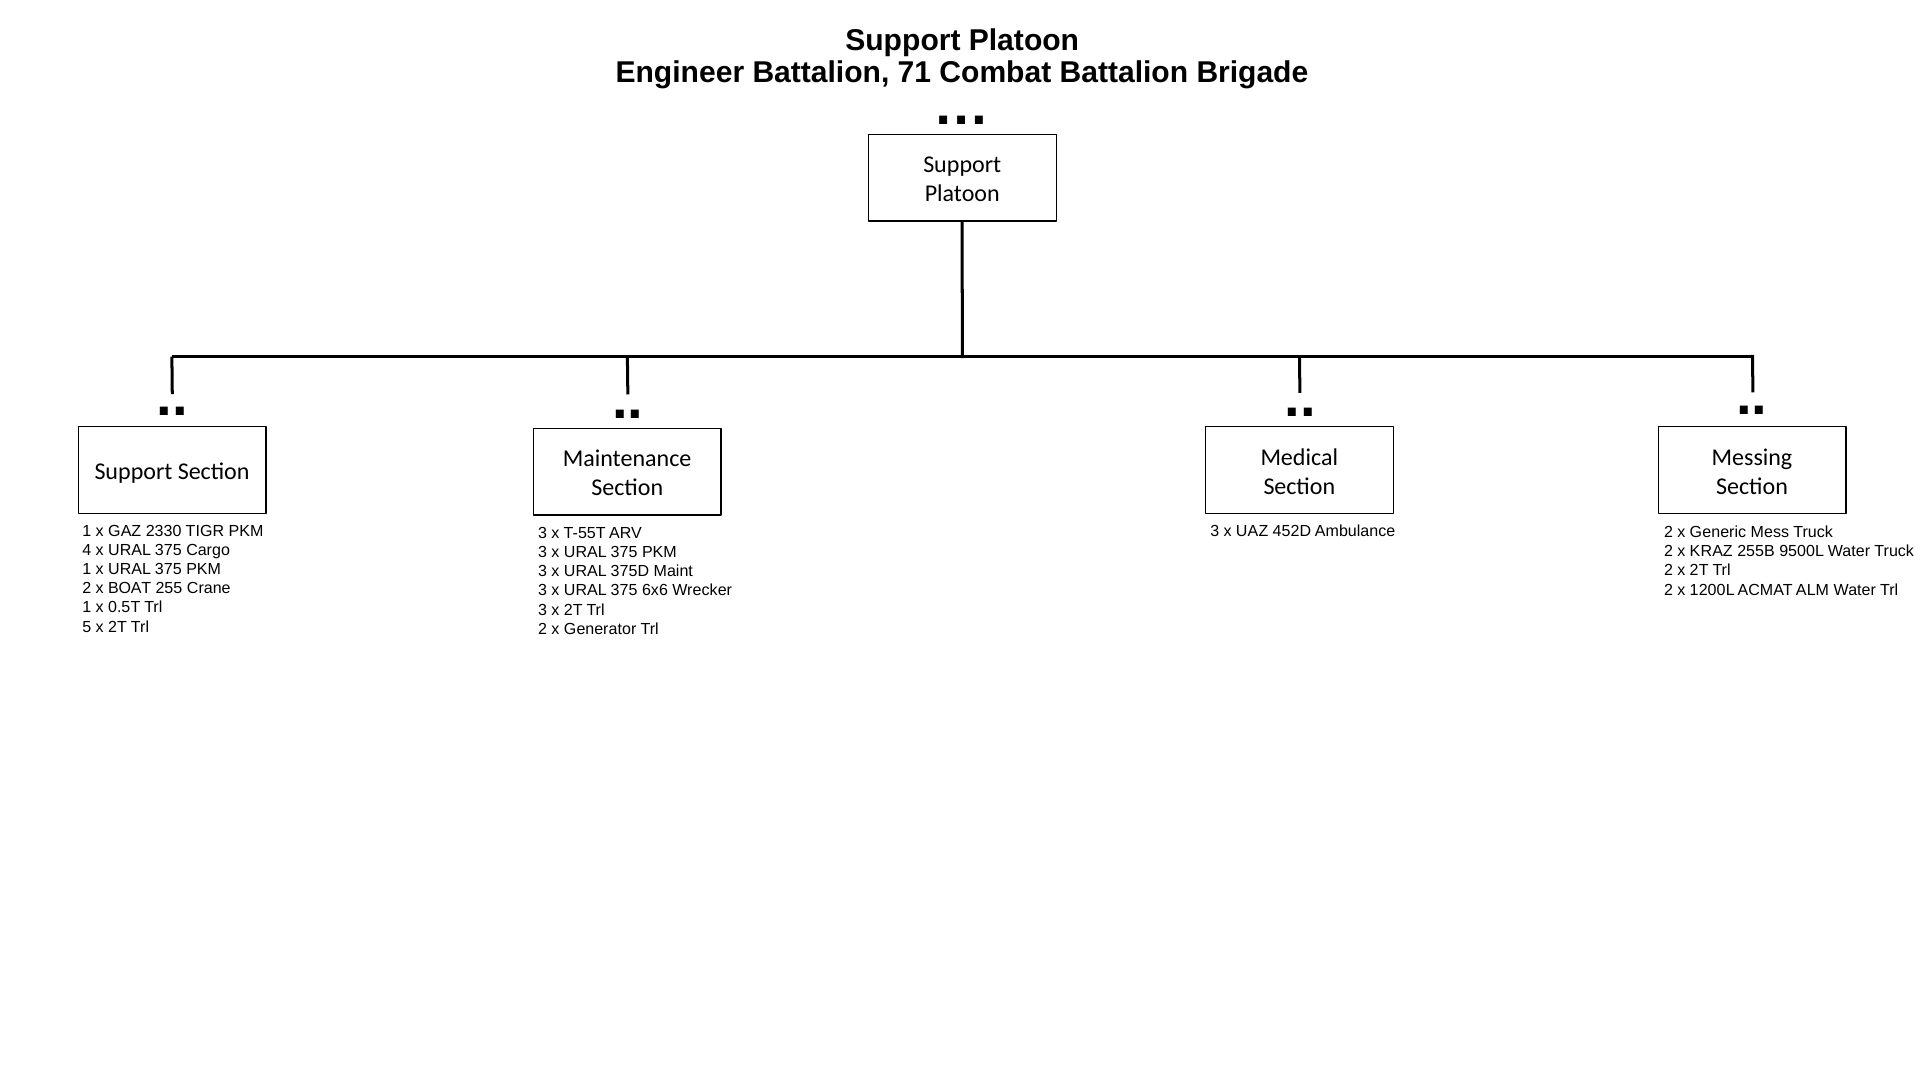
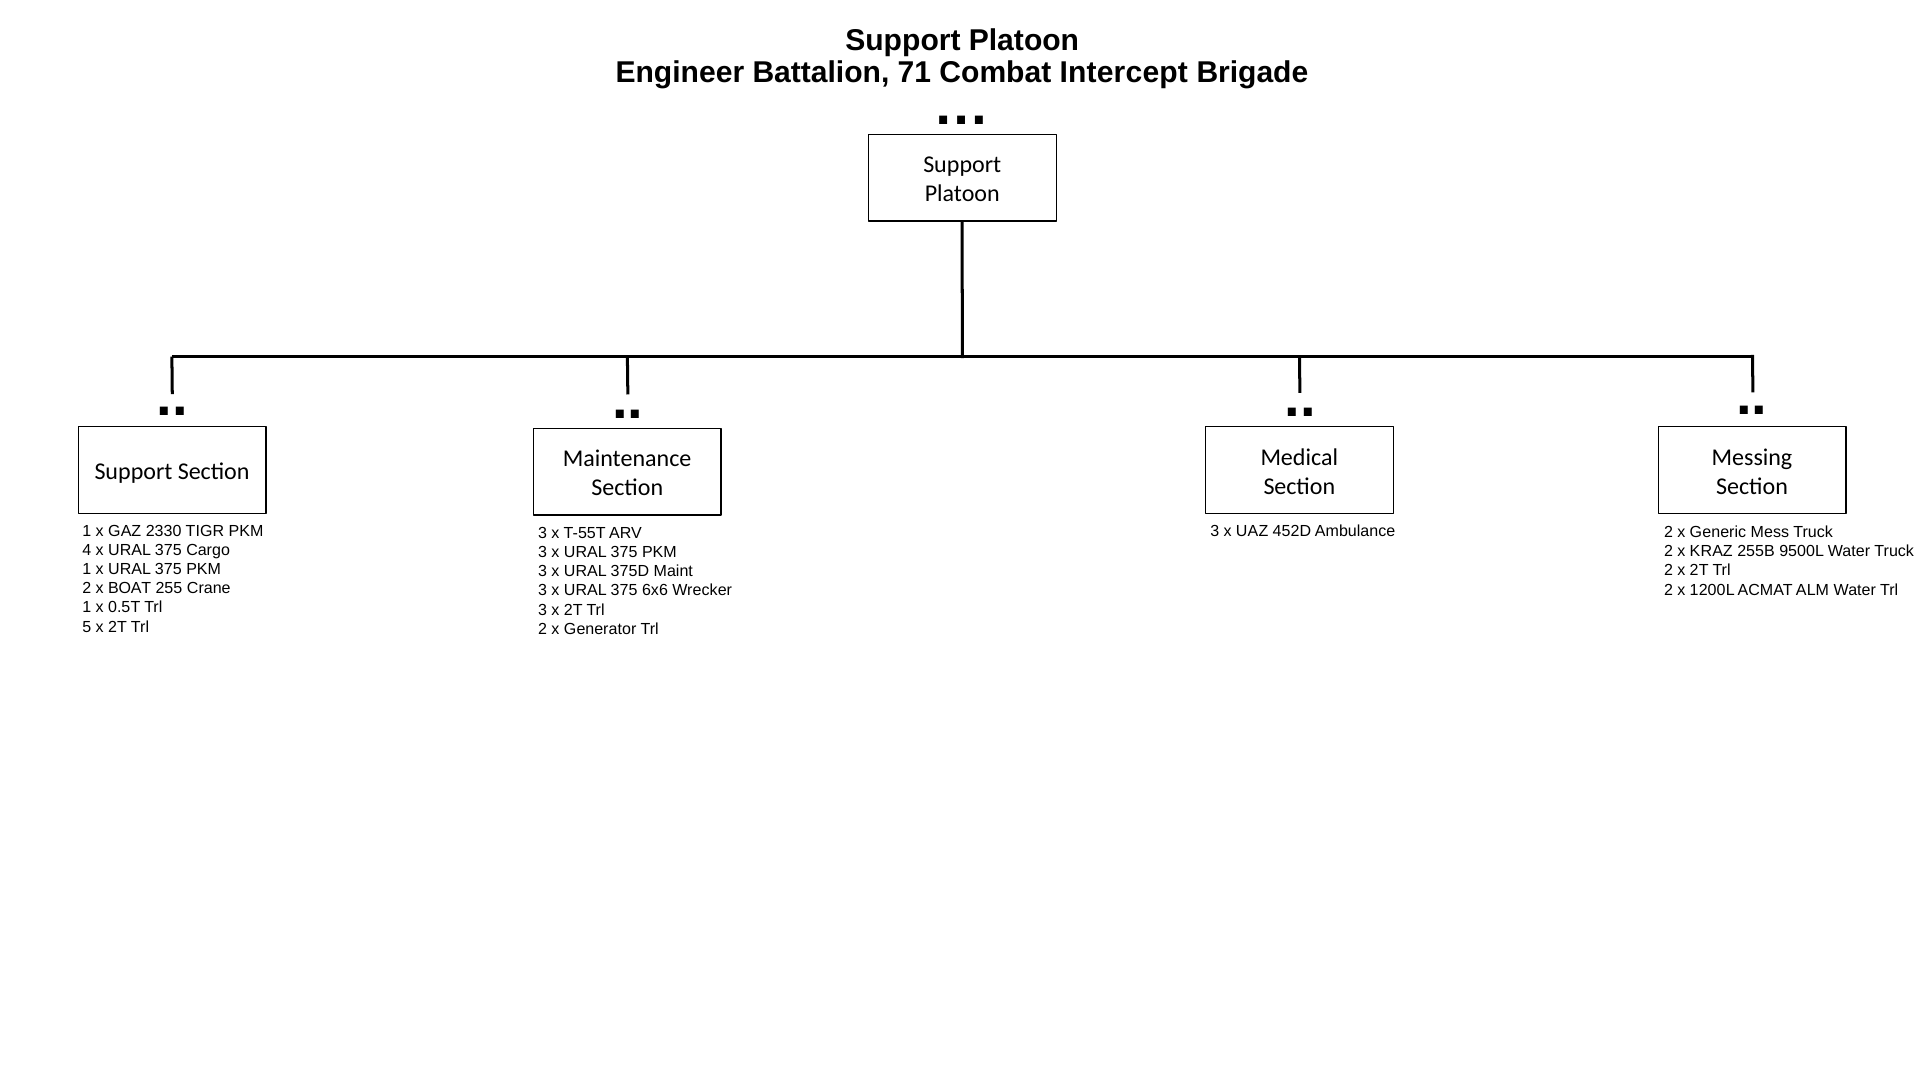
Combat Battalion: Battalion -> Intercept (1124, 73)
